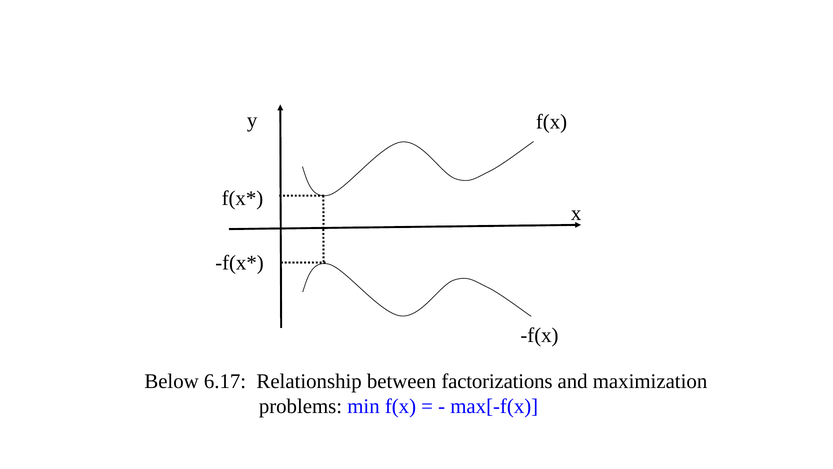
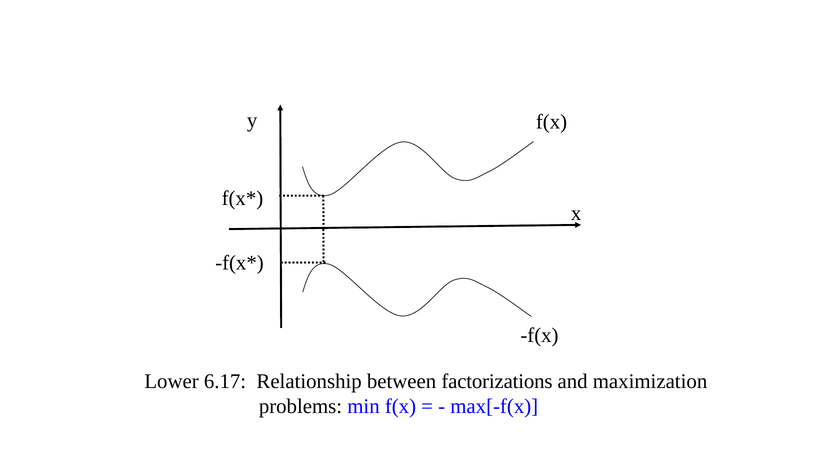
Below: Below -> Lower (172, 381)
